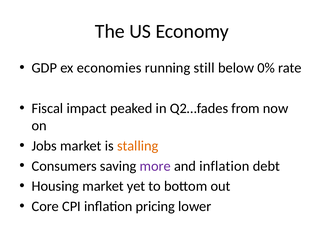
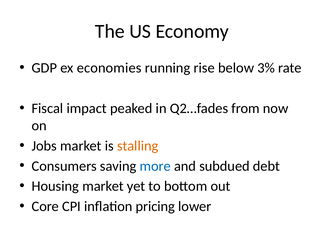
still: still -> rise (204, 68)
0%: 0% -> 3% (266, 68)
more colour: purple -> blue (155, 166)
and inflation: inflation -> subdued (225, 166)
